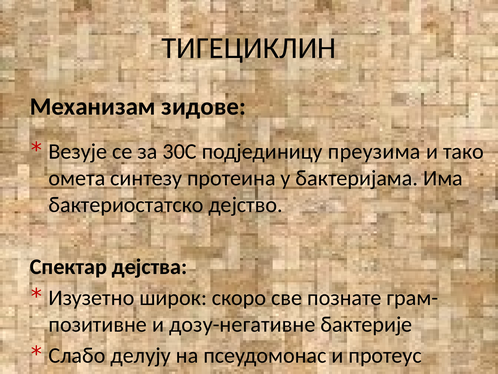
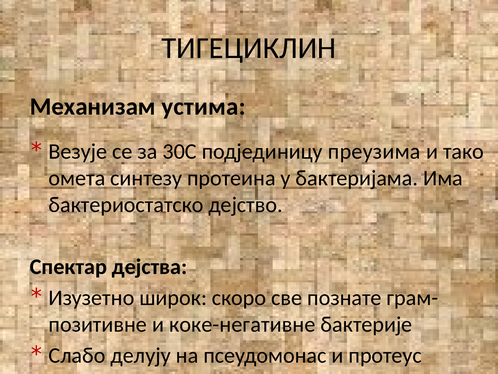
зидове: зидове -> устима (204, 106)
дозу-негативне: дозу-негативне -> коке-негативне (242, 324)
